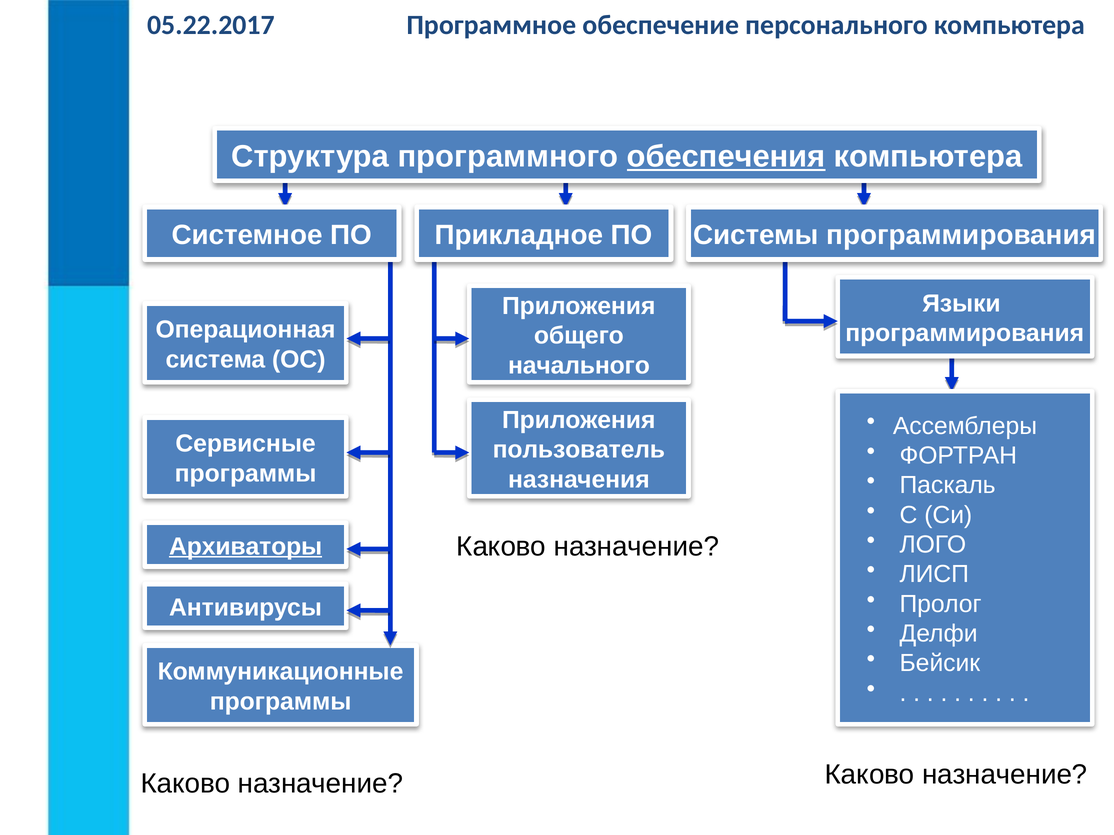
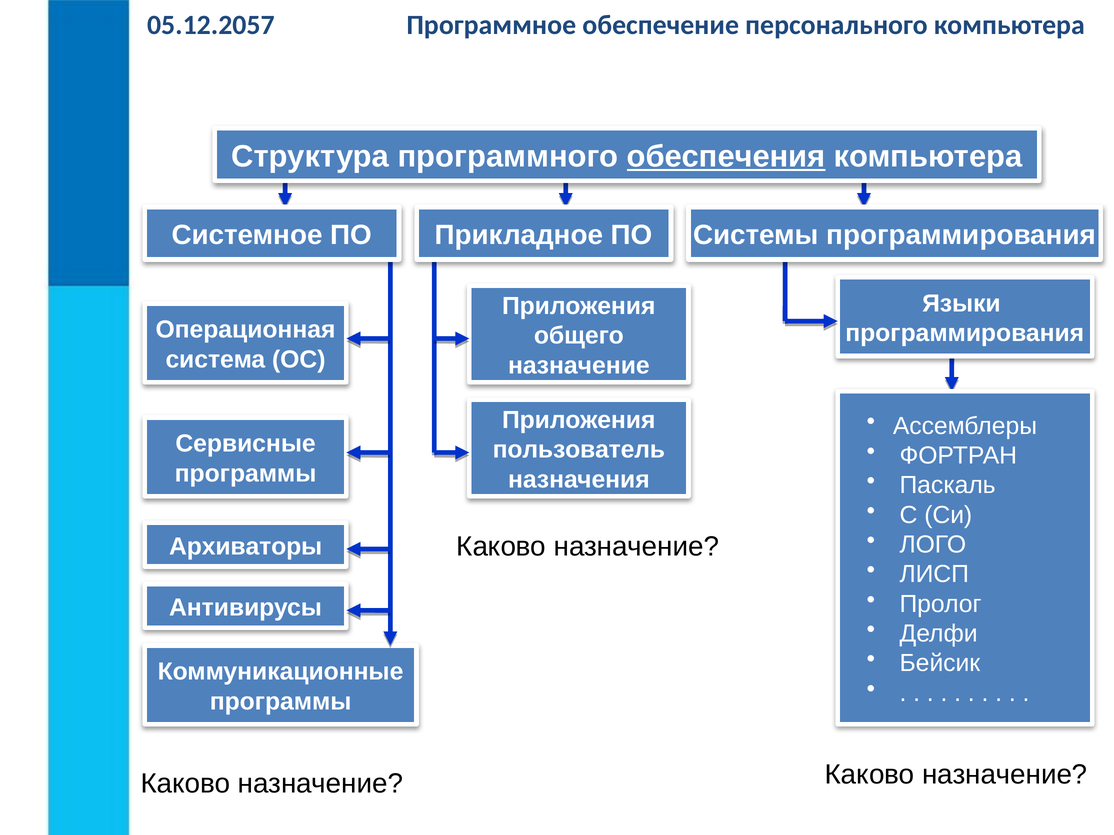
05.22.2017: 05.22.2017 -> 05.12.2057 (211, 25)
начального: начального -> назначение (579, 366)
Архиваторы underline: present -> none (246, 547)
